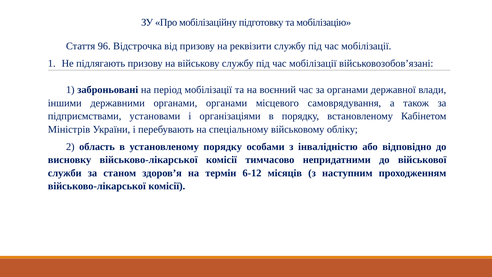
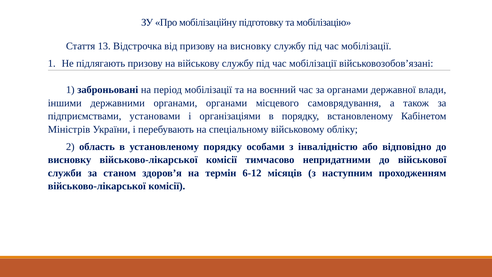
96: 96 -> 13 (104, 46)
на реквізити: реквізити -> висновку (251, 46)
